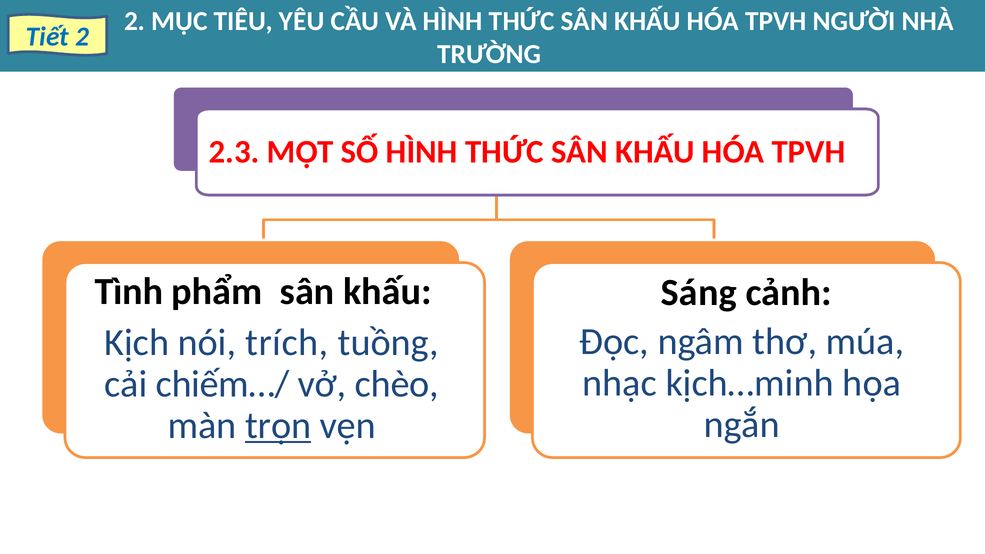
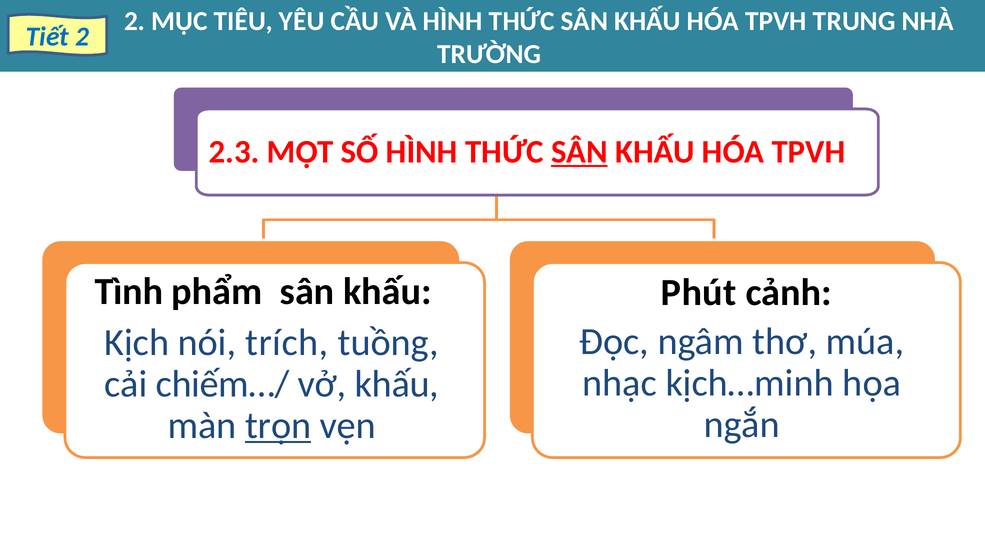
NGƯỜI: NGƯỜI -> TRUNG (854, 21)
SÂN underline: none -> present (579, 152)
Sáng: Sáng -> Phút (699, 293)
vở chèo: chèo -> khấu (397, 384)
